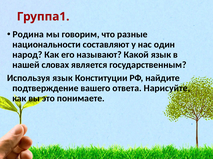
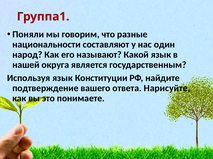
Родина: Родина -> Поняли (28, 34)
словах: словах -> округа (55, 65)
